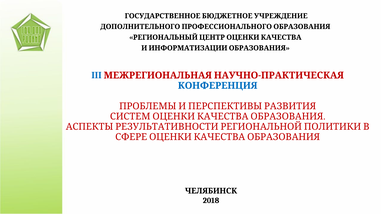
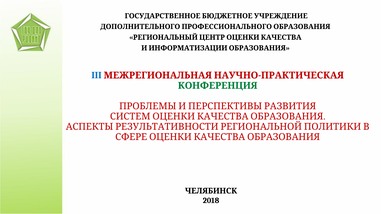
КОНФЕРЕНЦИЯ colour: blue -> green (218, 86)
